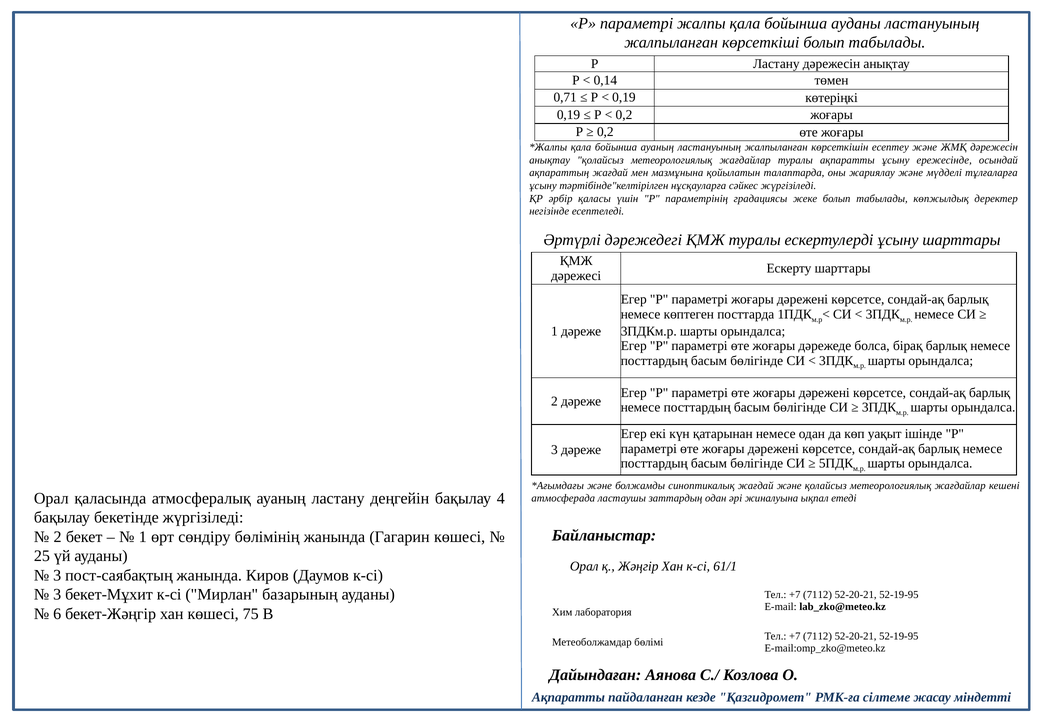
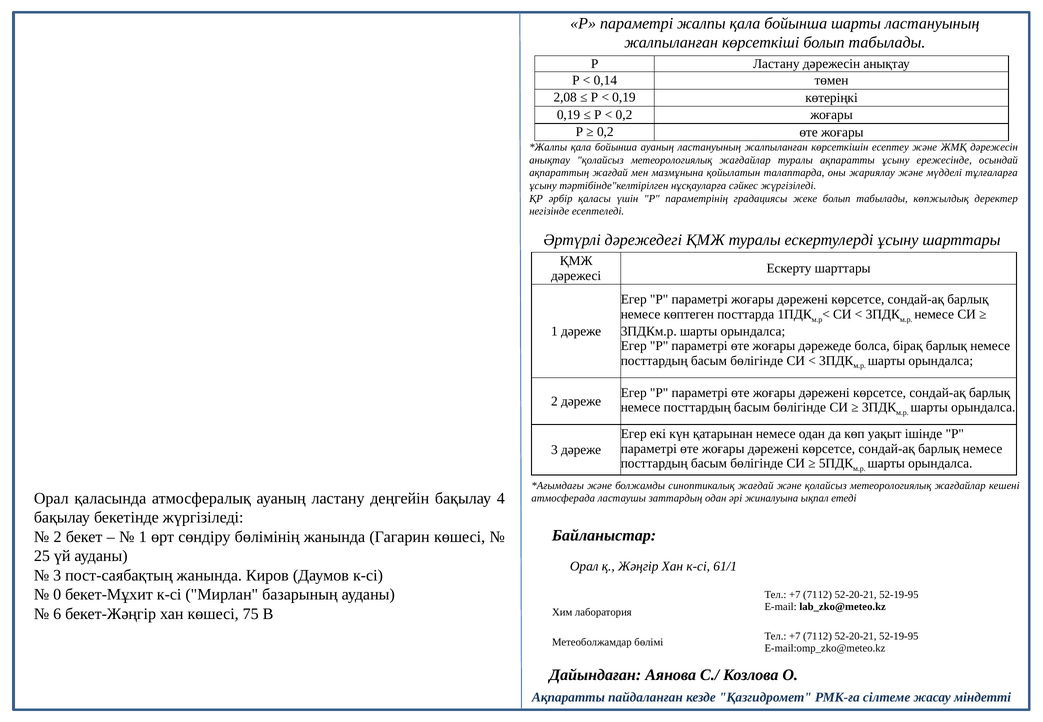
бойынша ауданы: ауданы -> шарты (856, 23)
0,71: 0,71 -> 2,08 (565, 98)
3: 3 -> 0 (57, 595)
